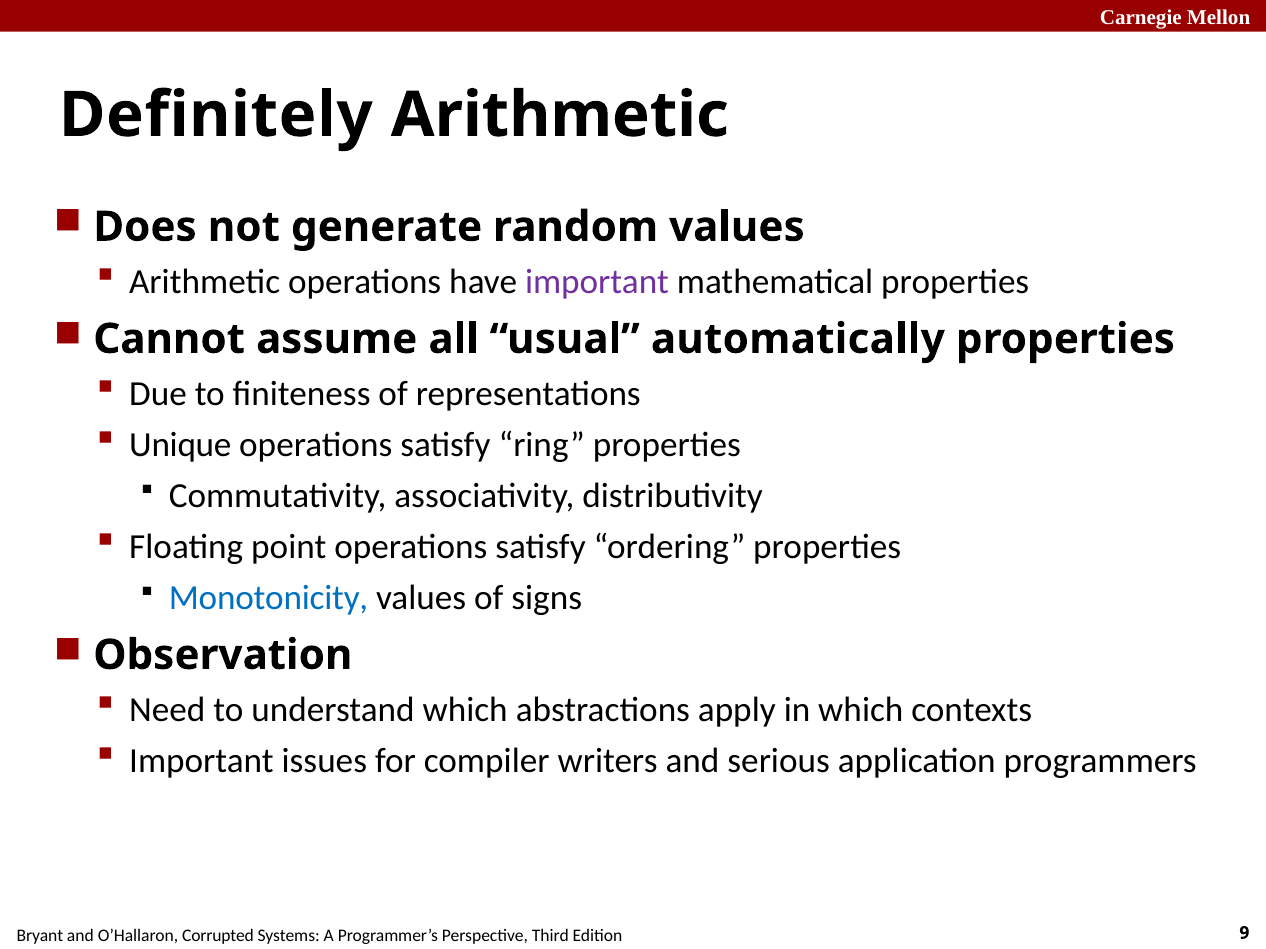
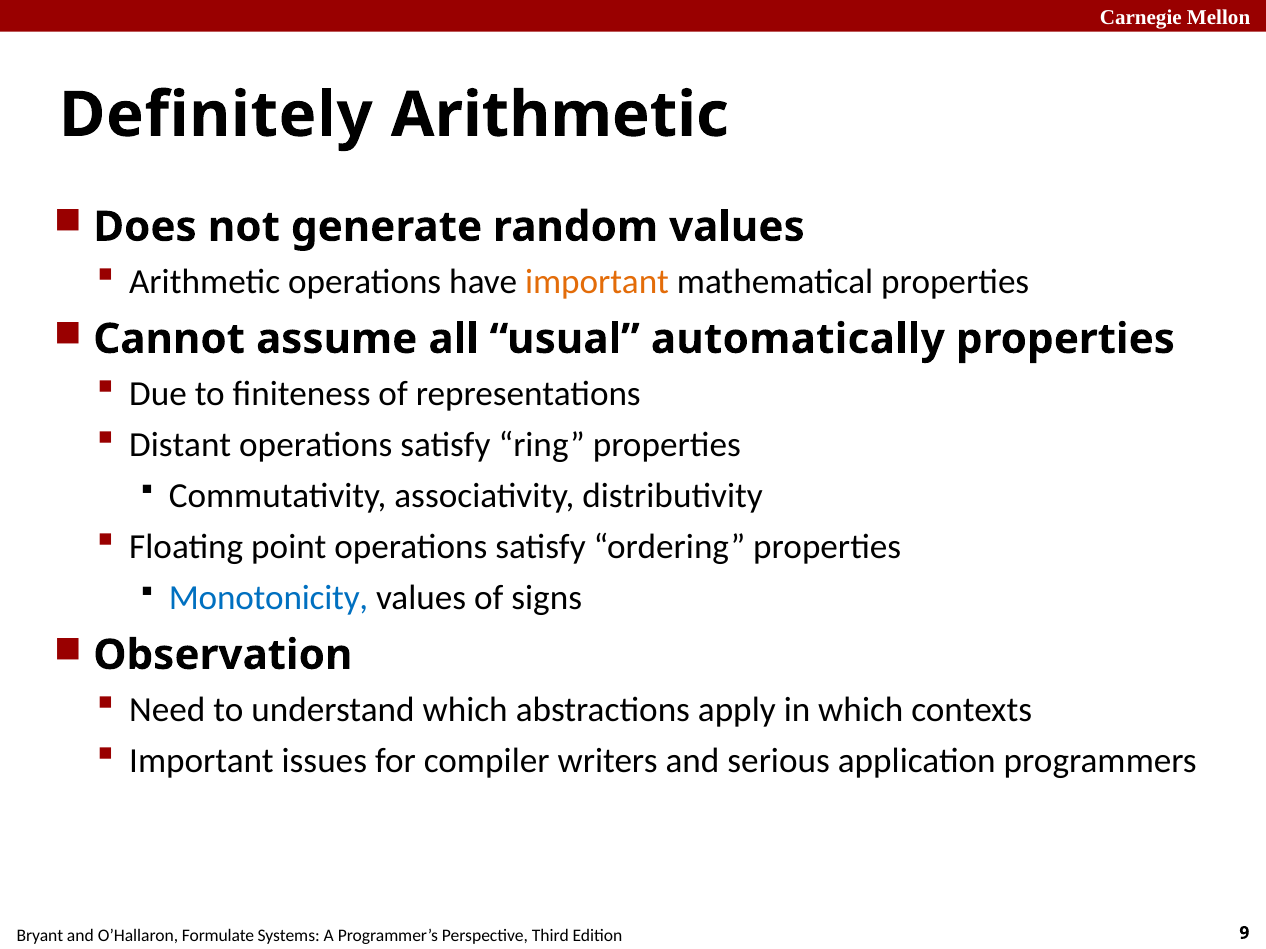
important colour: purple -> orange (597, 282)
Unique: Unique -> Distant (180, 445)
Corrupted: Corrupted -> Formulate (218, 936)
